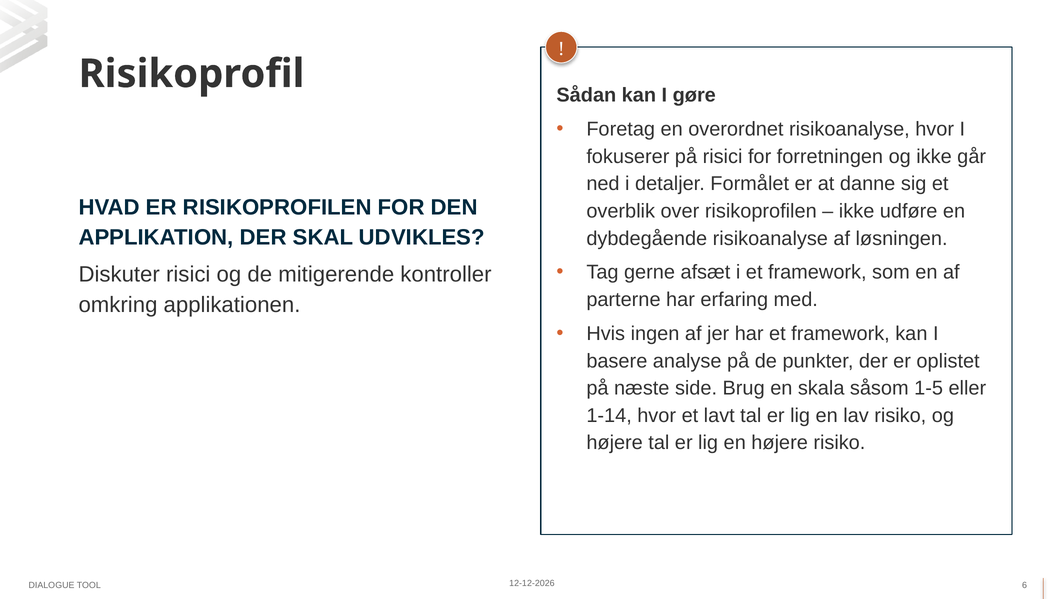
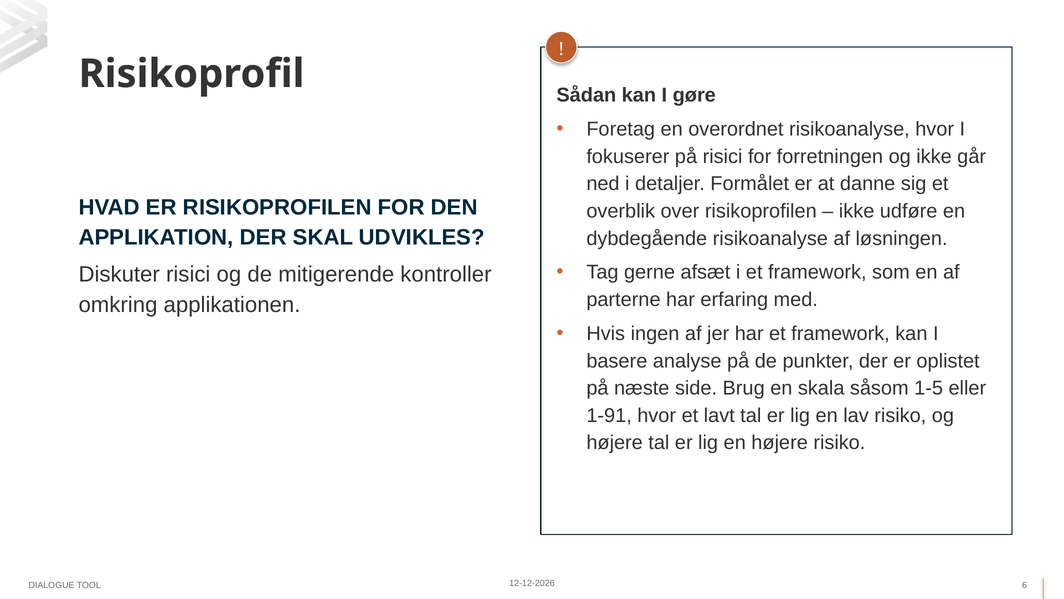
1-14: 1-14 -> 1-91 (609, 415)
